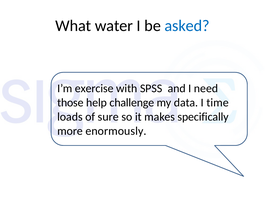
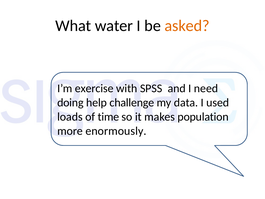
asked colour: blue -> orange (187, 26)
those: those -> doing (70, 103)
time: time -> used (218, 103)
sure: sure -> time (108, 117)
specifically: specifically -> population (203, 117)
